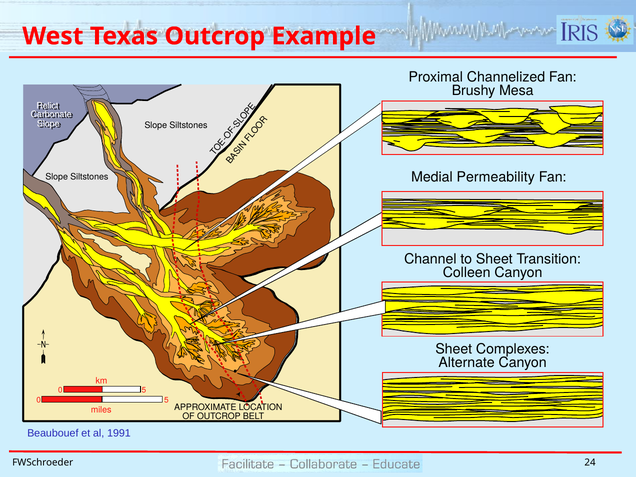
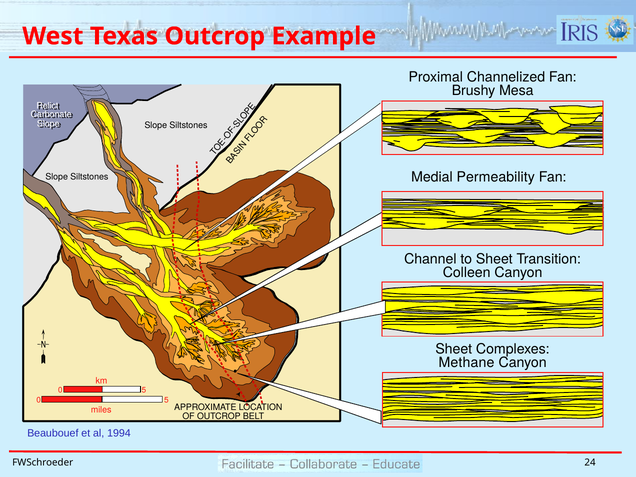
Alternate: Alternate -> Methane (466, 363)
1991: 1991 -> 1994 (119, 433)
